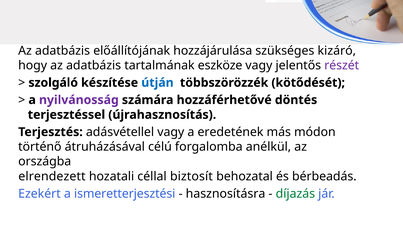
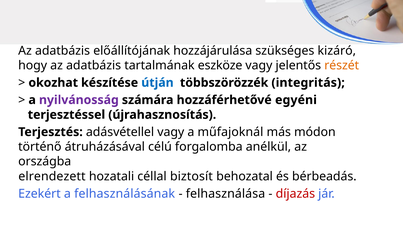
részét colour: purple -> orange (342, 65)
szolgáló: szolgáló -> okozhat (53, 83)
kötődését: kötődését -> integritás (308, 83)
döntés: döntés -> egyéni (296, 100)
eredetének: eredetének -> műfajoknál (230, 132)
ismeretterjesztési: ismeretterjesztési -> felhasználásának (125, 193)
hasznosításra: hasznosításra -> felhasználása (225, 193)
díjazás colour: green -> red (295, 193)
